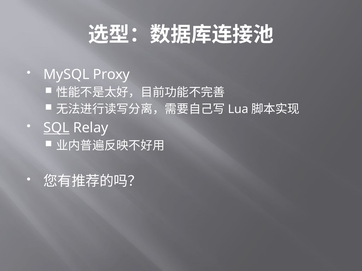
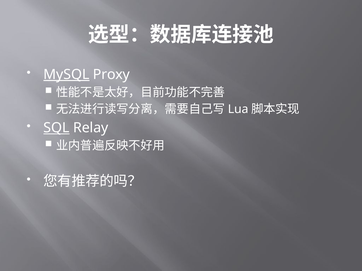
MySQL underline: none -> present (66, 75)
